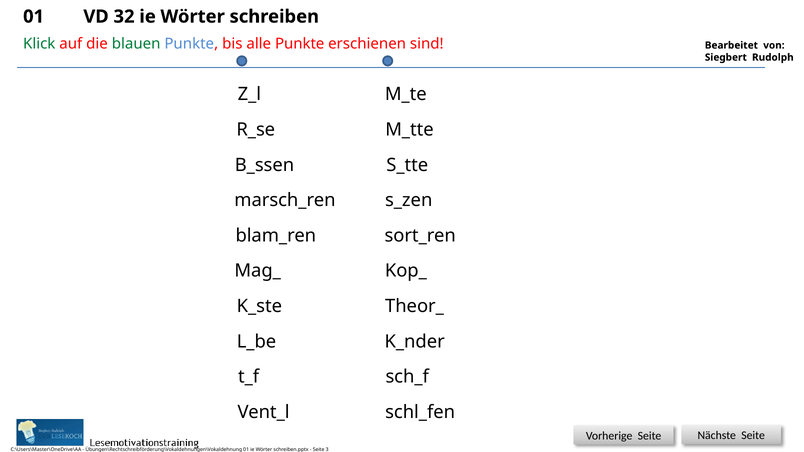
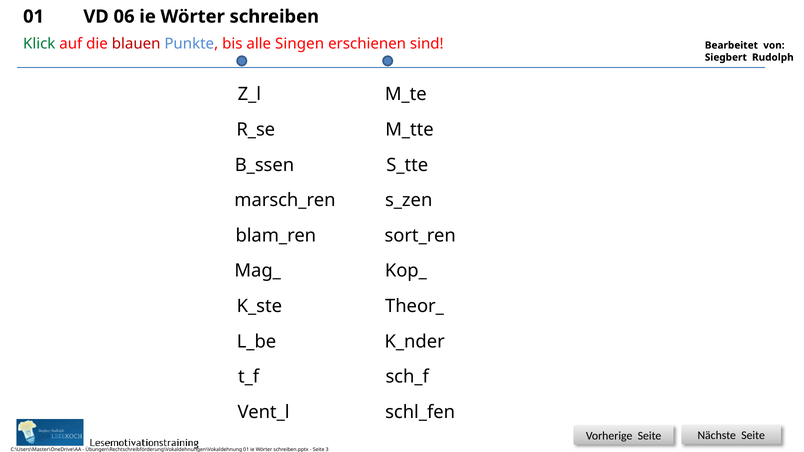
32: 32 -> 06 (124, 17)
blauen colour: green -> red (136, 44)
alle Punkte: Punkte -> Singen (300, 44)
